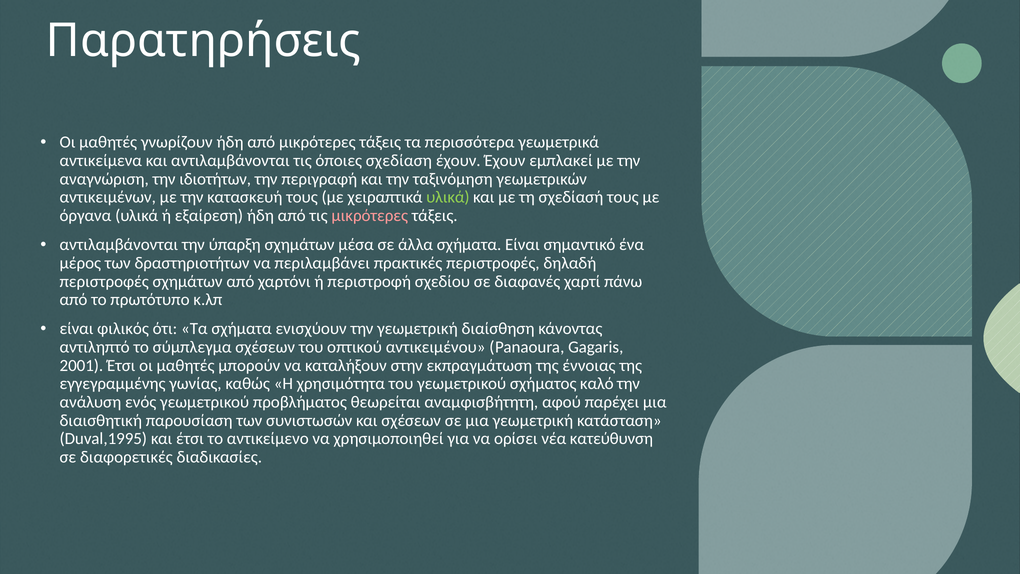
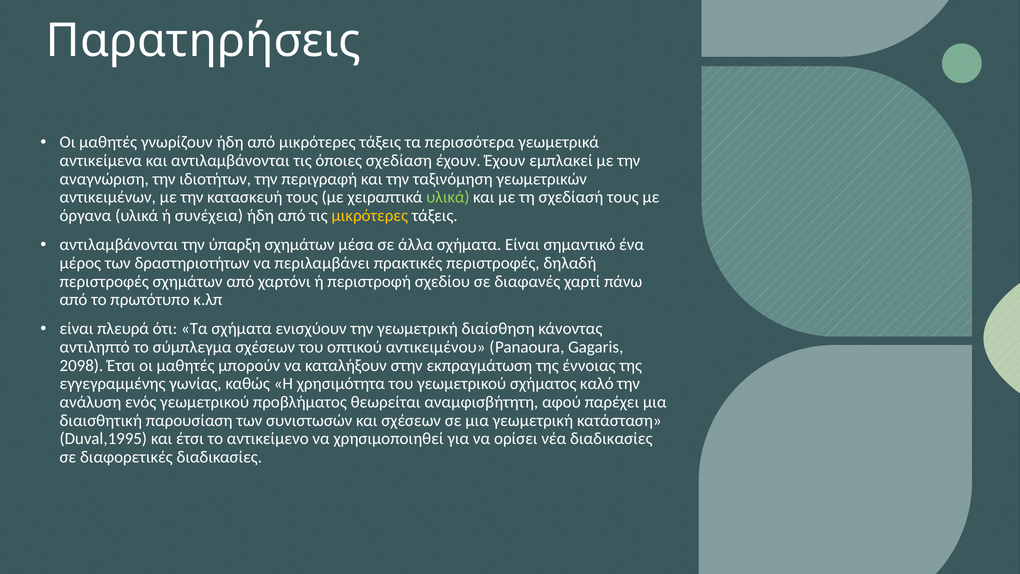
εξαίρεση: εξαίρεση -> συνέχεια (209, 216)
μικρότερες colour: pink -> yellow (370, 216)
φιλικός: φιλικός -> πλευρά (123, 329)
2001: 2001 -> 2098 (81, 365)
νέα κατεύθυνση: κατεύθυνση -> διαδικασίες (611, 439)
